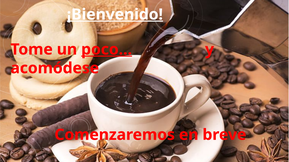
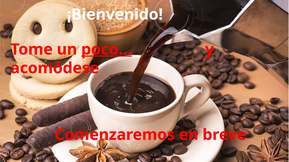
¡Bienvenido underline: present -> none (115, 15)
